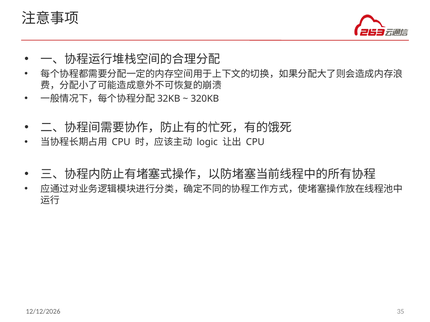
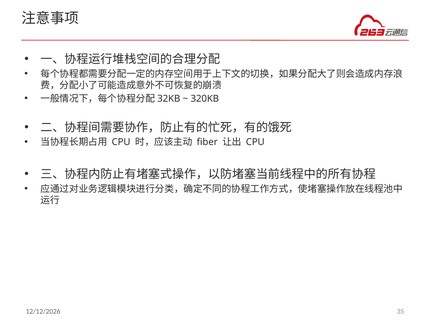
logic: logic -> fiber (207, 142)
